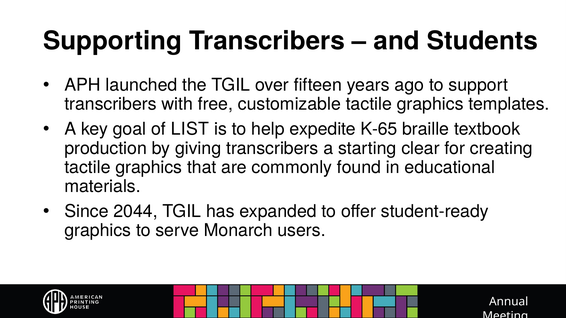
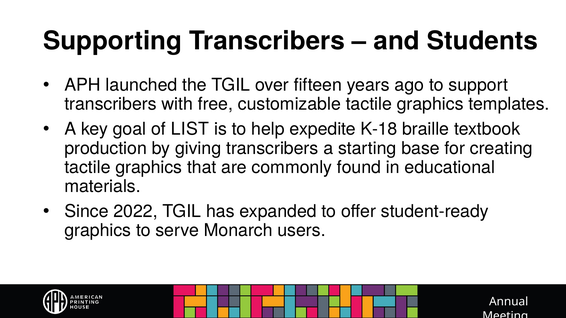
K-65: K-65 -> K-18 (379, 129)
clear: clear -> base (421, 148)
2044: 2044 -> 2022 (136, 212)
